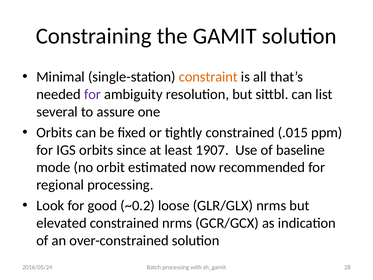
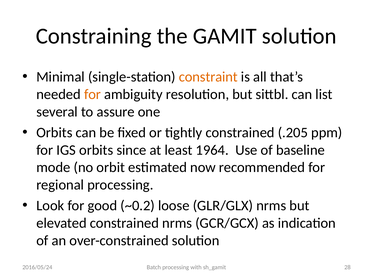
for colour: purple -> orange (92, 94)
.015: .015 -> .205 (293, 132)
1907: 1907 -> 1964 (212, 150)
